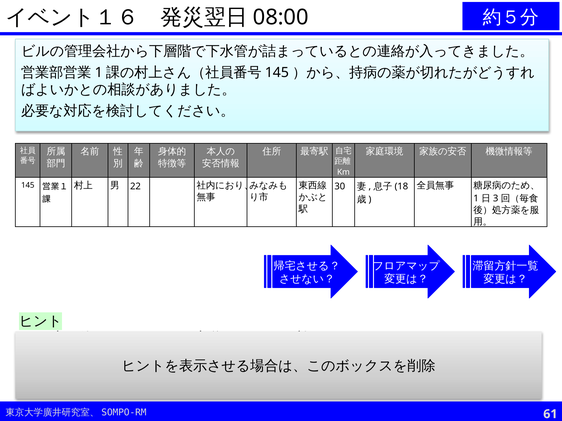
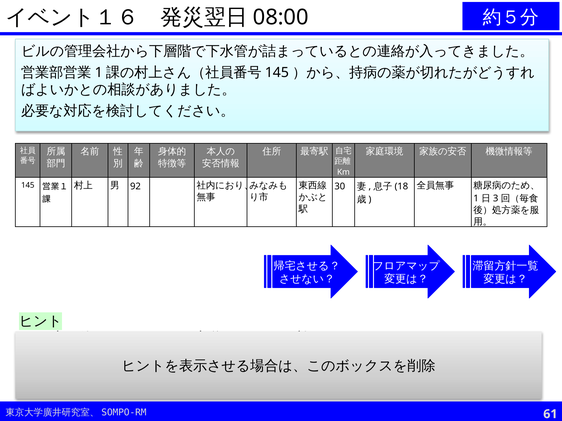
22: 22 -> 92 (135, 187)
